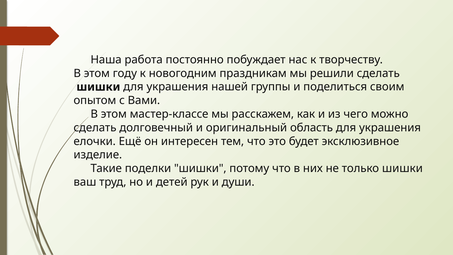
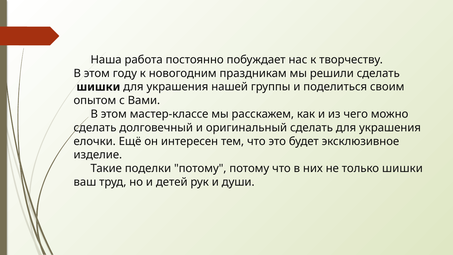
оригинальный область: область -> сделать (312, 128)
поделки шишки: шишки -> потому (200, 168)
